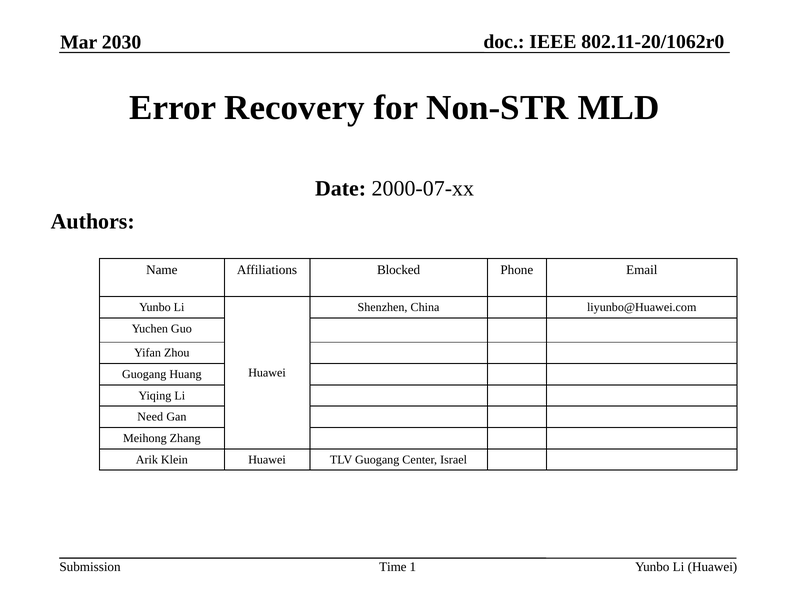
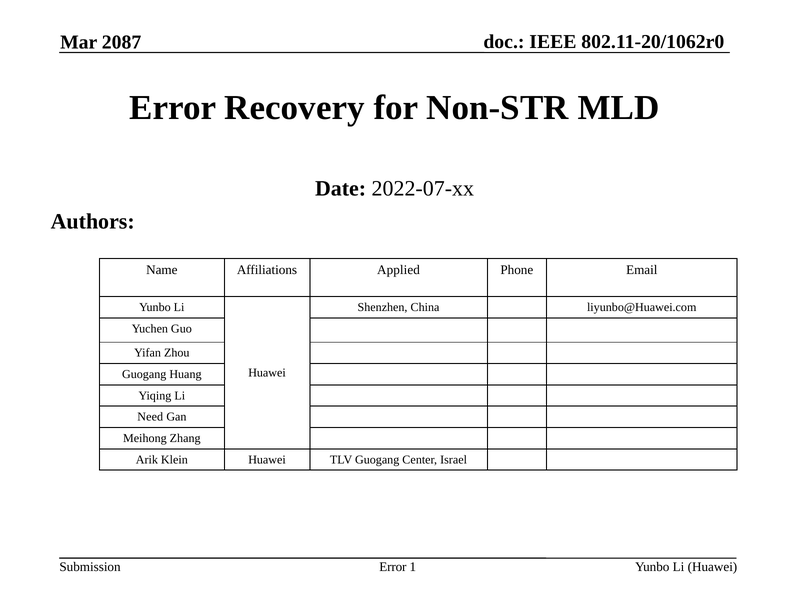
2030: 2030 -> 2087 (122, 42)
2000-07-xx: 2000-07-xx -> 2022-07-xx (423, 189)
Blocked: Blocked -> Applied (398, 270)
Time: Time -> Error (393, 568)
